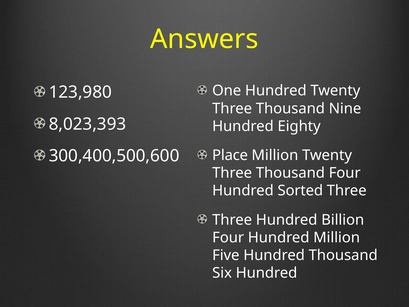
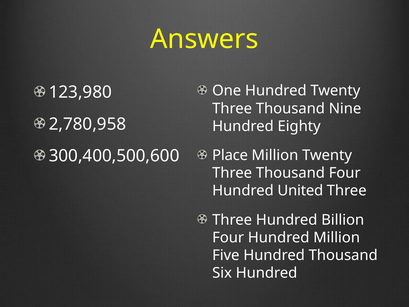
8,023,393: 8,023,393 -> 2,780,958 (88, 124)
Sorted: Sorted -> United (300, 191)
